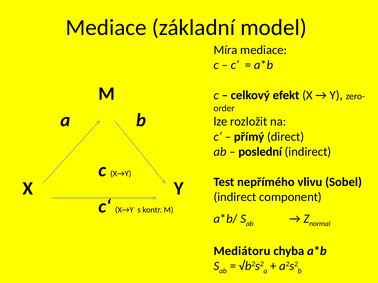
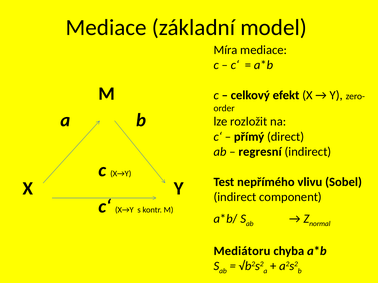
poslední: poslední -> regresní (260, 152)
